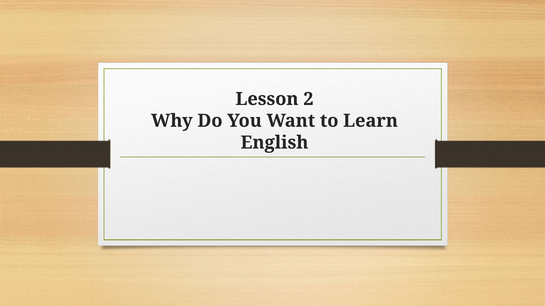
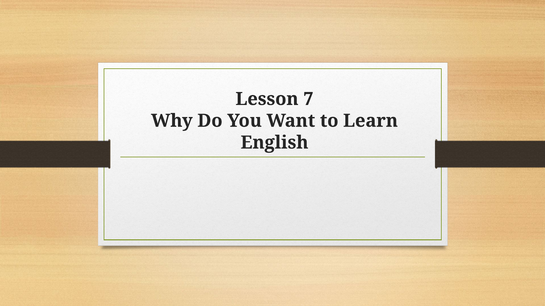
2: 2 -> 7 (308, 99)
